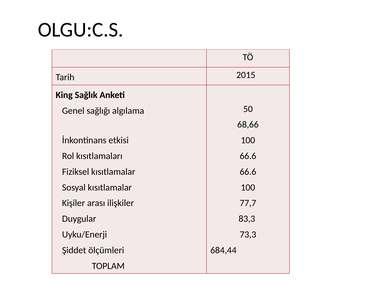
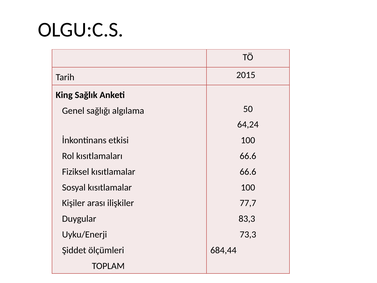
68,66: 68,66 -> 64,24 (248, 124)
